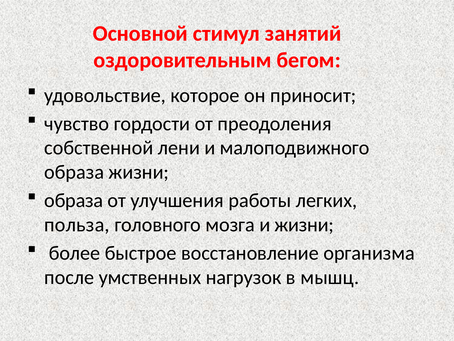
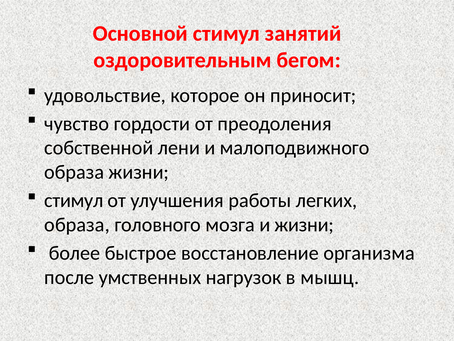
образа: образа -> стимул (74, 200)
польза: польза -> образа (77, 225)
